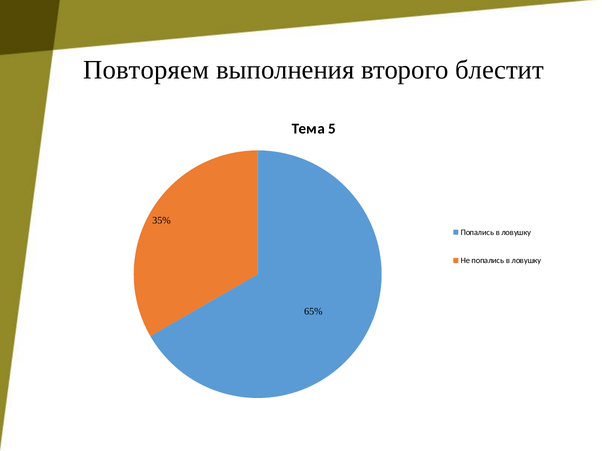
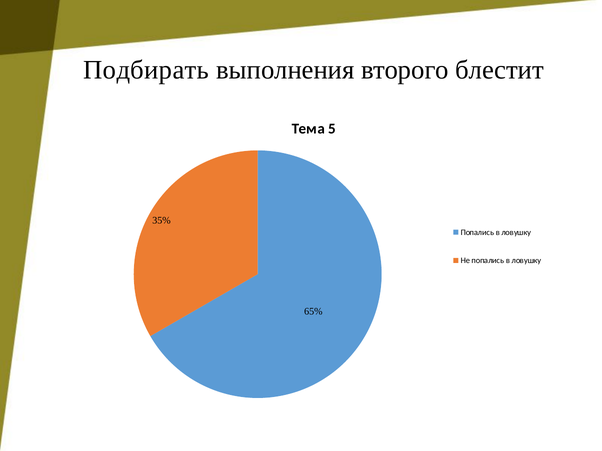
Повторяем: Повторяем -> Подбирать (146, 70)
